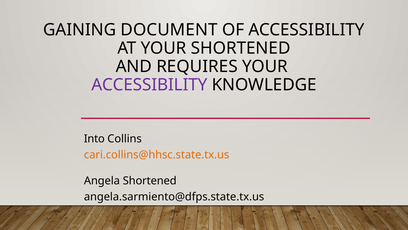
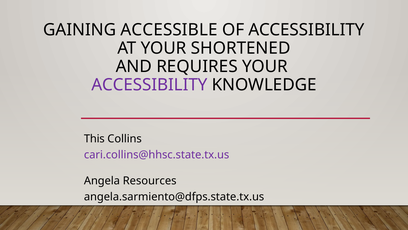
DOCUMENT: DOCUMENT -> ACCESSIBLE (169, 30)
Into: Into -> This (94, 138)
cari.collins@hhsc.state.tx.us colour: orange -> purple (157, 154)
Angela Shortened: Shortened -> Resources (150, 180)
